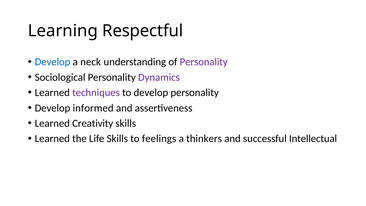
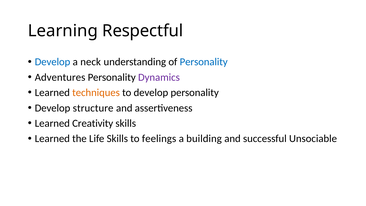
Personality colour: purple -> blue (204, 62)
Sociological: Sociological -> Adventures (60, 77)
techniques colour: purple -> orange (96, 93)
informed: informed -> structure (93, 108)
thinkers: thinkers -> building (204, 139)
Intellectual: Intellectual -> Unsociable (313, 139)
